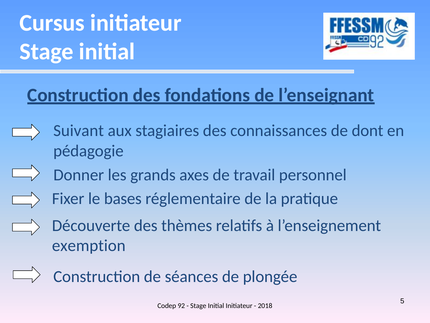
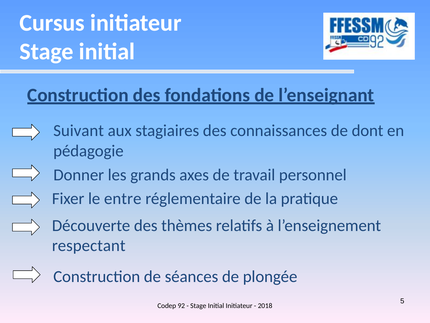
bases: bases -> entre (123, 198)
exemption: exemption -> respectant (89, 245)
